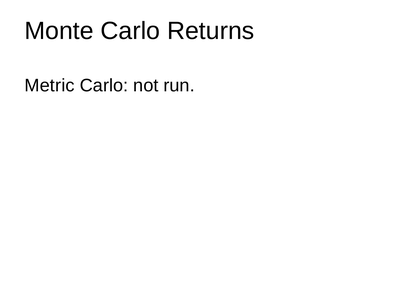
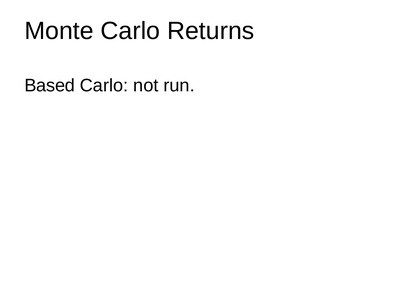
Metric: Metric -> Based (50, 86)
